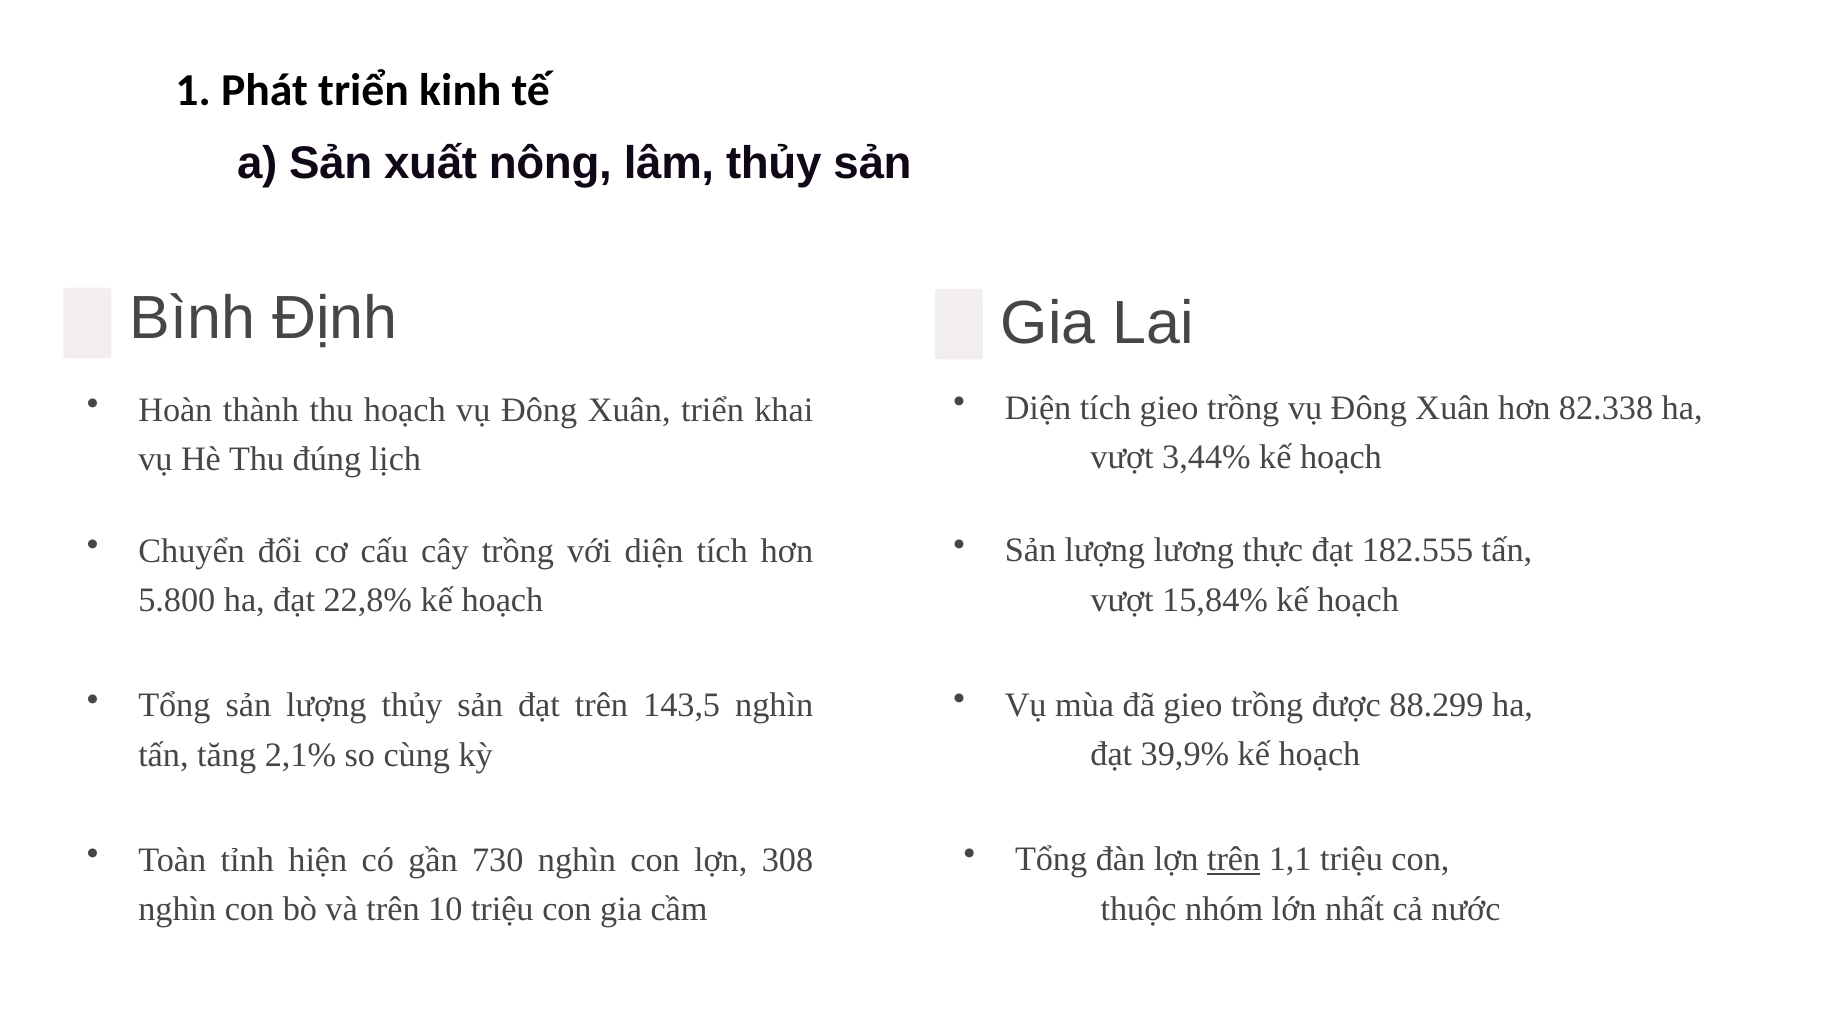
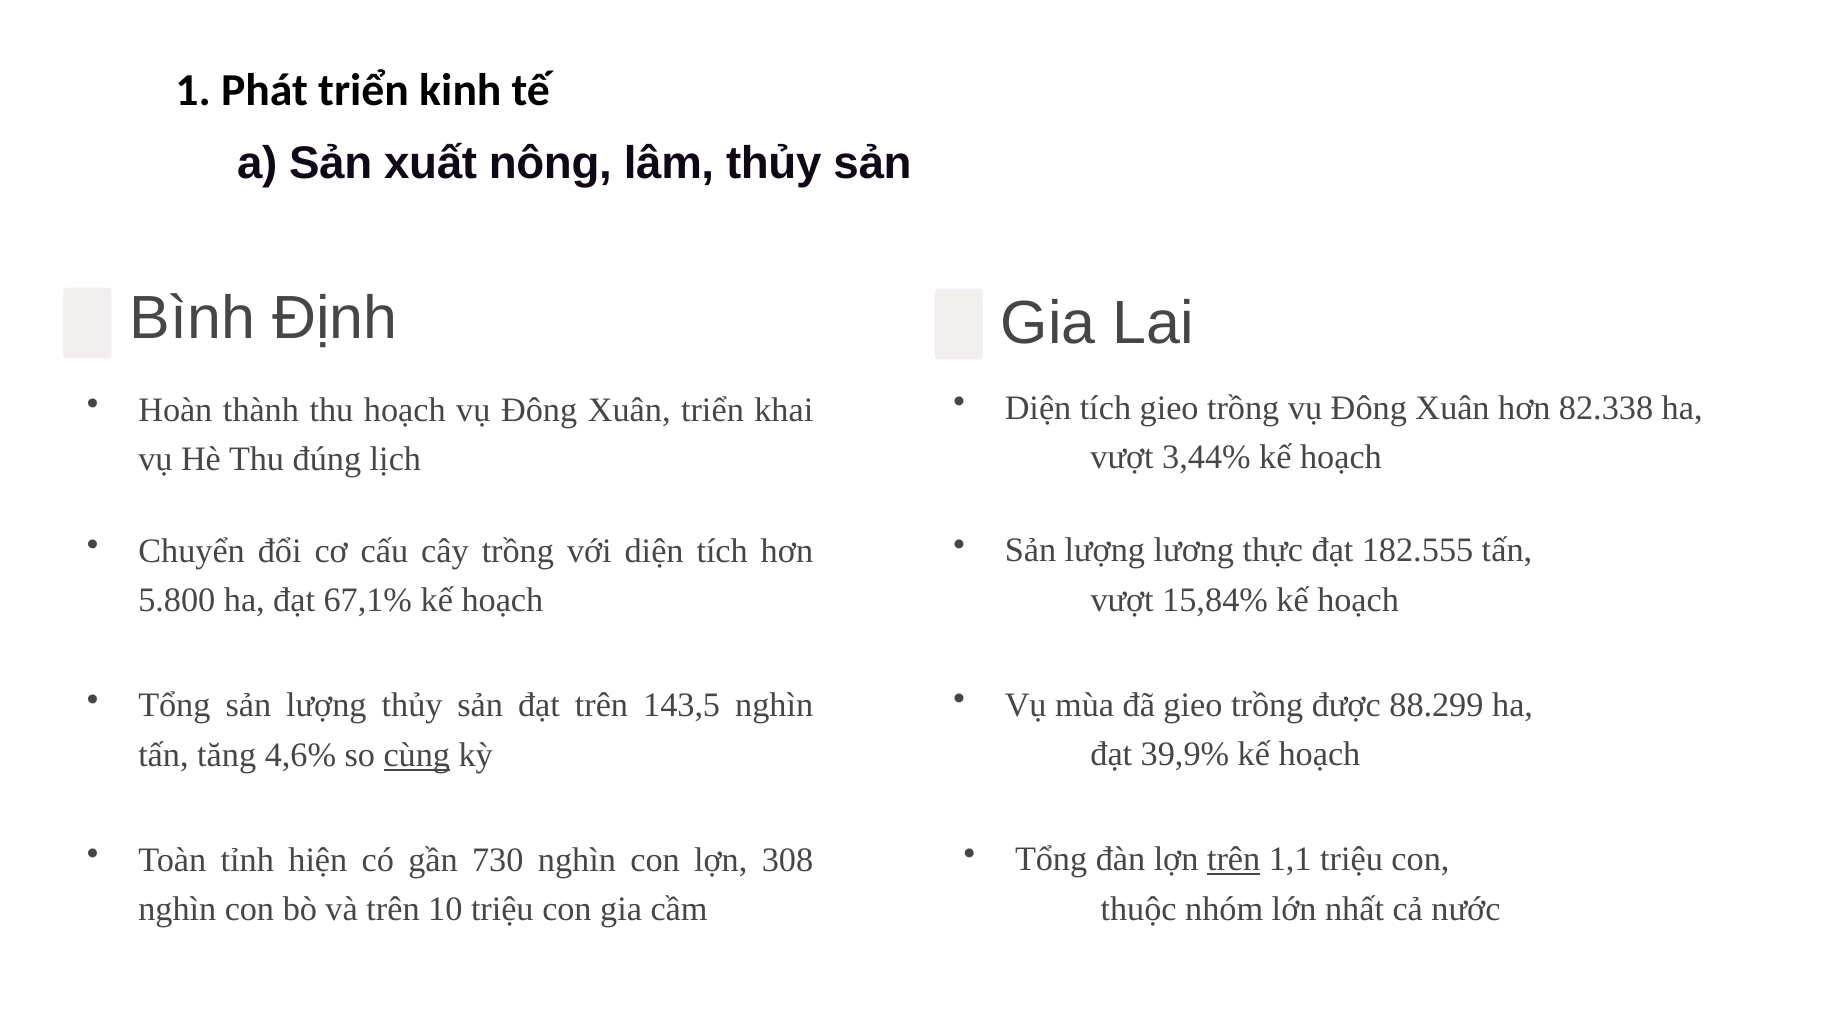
22,8%: 22,8% -> 67,1% (368, 601)
2,1%: 2,1% -> 4,6% (300, 755)
cùng underline: none -> present (417, 755)
